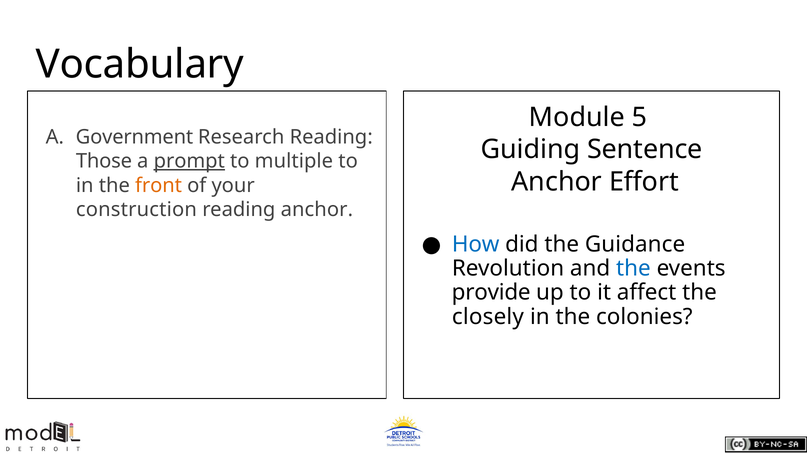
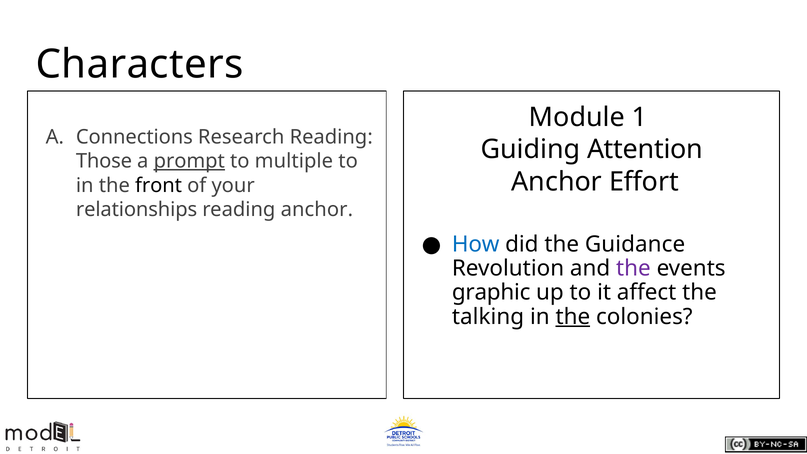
Vocabulary: Vocabulary -> Characters (139, 65)
5: 5 -> 1 (639, 117)
Government: Government -> Connections (134, 137)
Sentence: Sentence -> Attention (645, 150)
front colour: orange -> black (159, 185)
construction: construction -> relationships (137, 210)
the colour: blue -> purple (633, 268)
provide: provide -> graphic (491, 293)
closely: closely -> talking (488, 317)
the underline: none -> present (573, 317)
